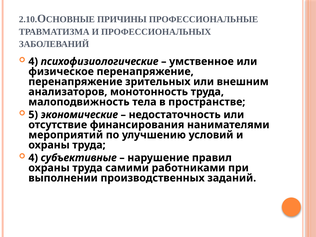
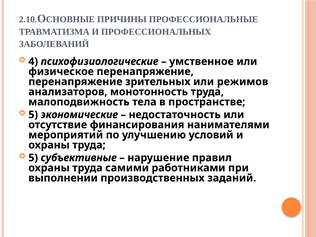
внешним: внешним -> режимов (243, 82)
4: 4 -> 5 (33, 158)
